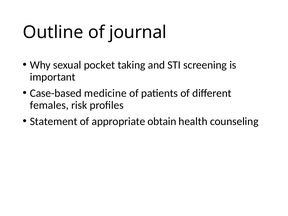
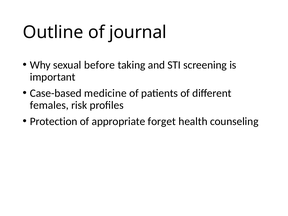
pocket: pocket -> before (99, 65)
Statement: Statement -> Protection (54, 121)
obtain: obtain -> forget (162, 121)
